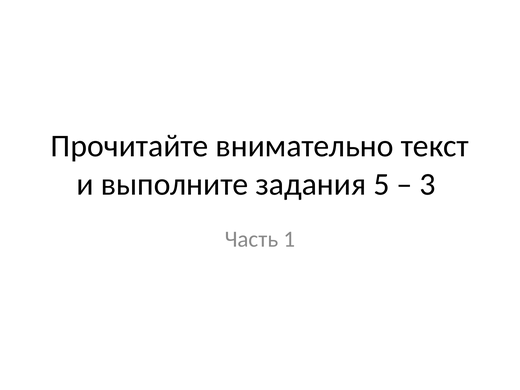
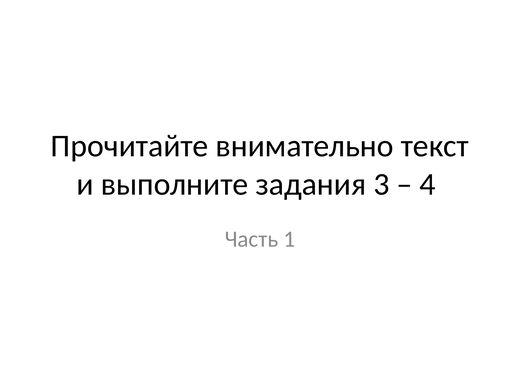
5: 5 -> 3 (381, 184)
3: 3 -> 4 (428, 184)
